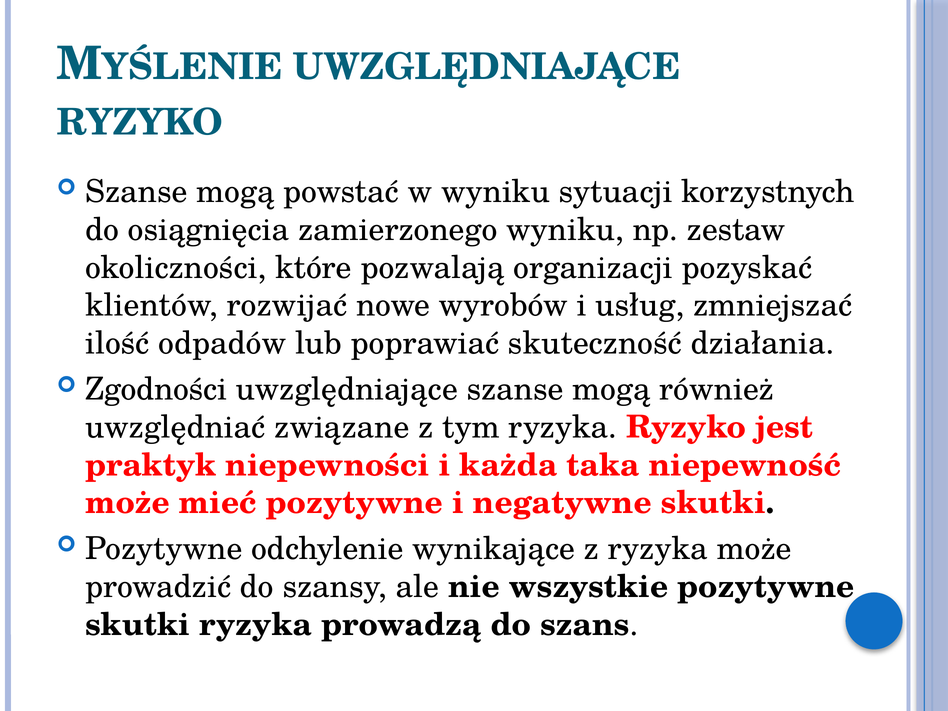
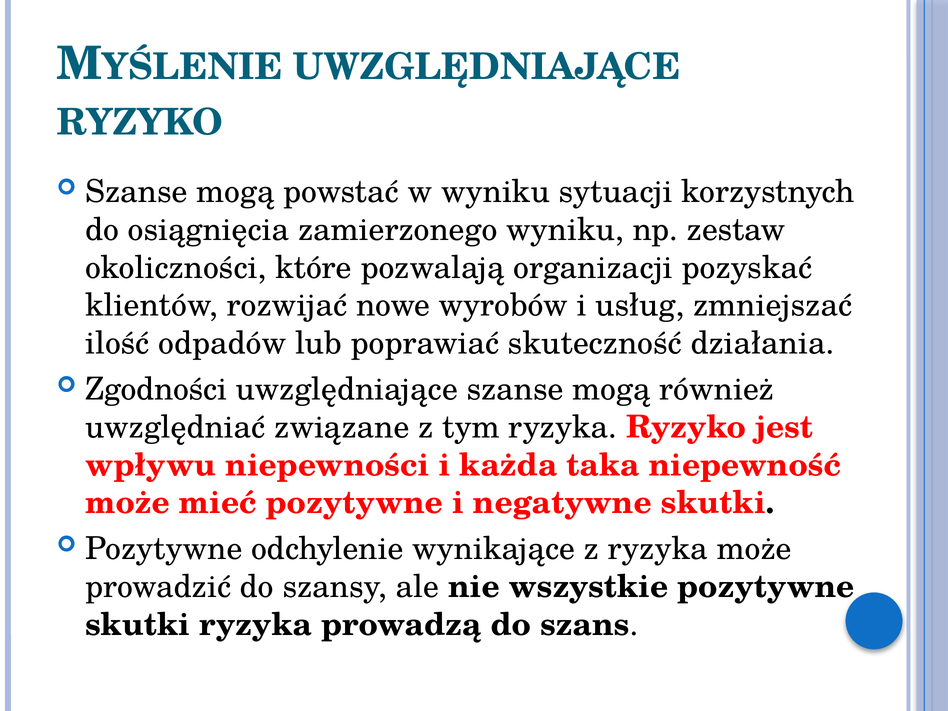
praktyk: praktyk -> wpływu (151, 465)
